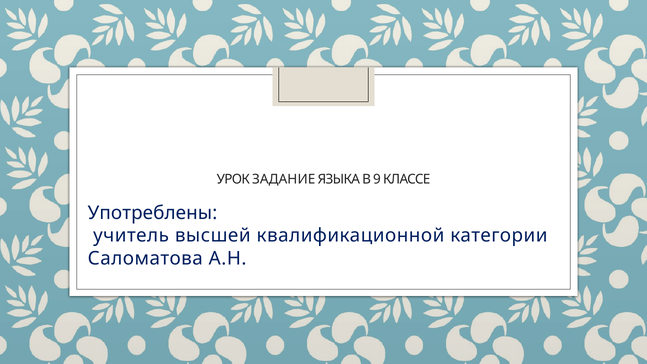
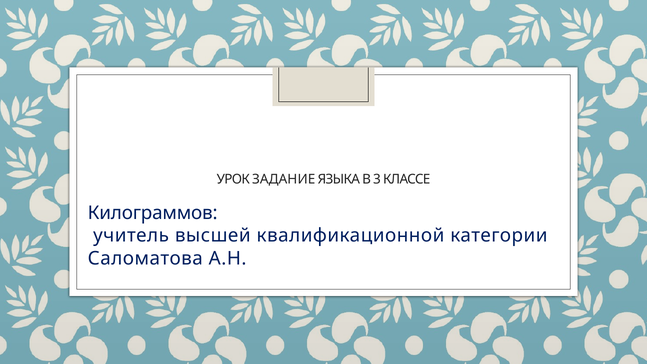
9: 9 -> 3 (377, 179)
Употреблены: Употреблены -> Килограммов (153, 213)
